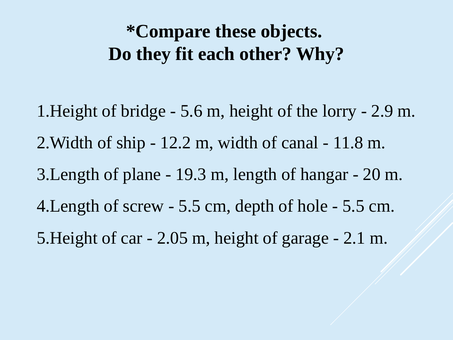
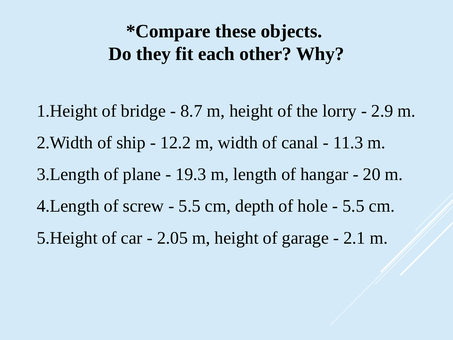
5.6: 5.6 -> 8.7 (192, 111)
11.8: 11.8 -> 11.3 (348, 143)
